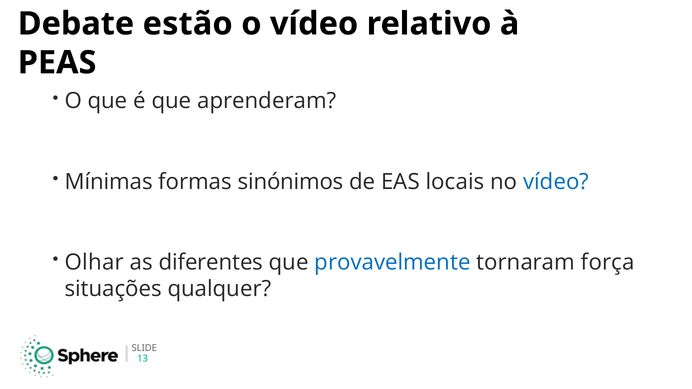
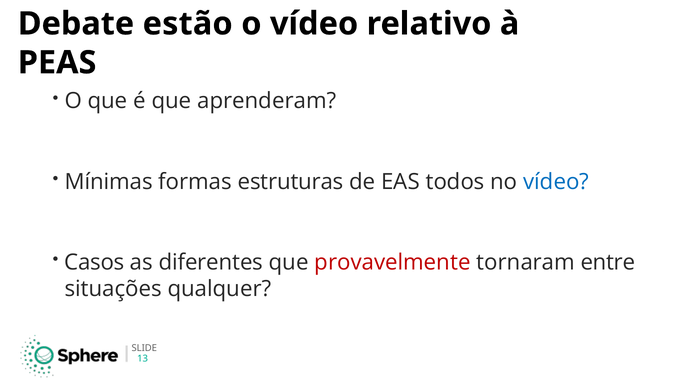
sinónimos: sinónimos -> estruturas (291, 182)
locais: locais -> todos (455, 182)
Olhar: Olhar -> Casos (94, 262)
provavelmente colour: blue -> red (392, 262)
força: força -> entre (608, 262)
